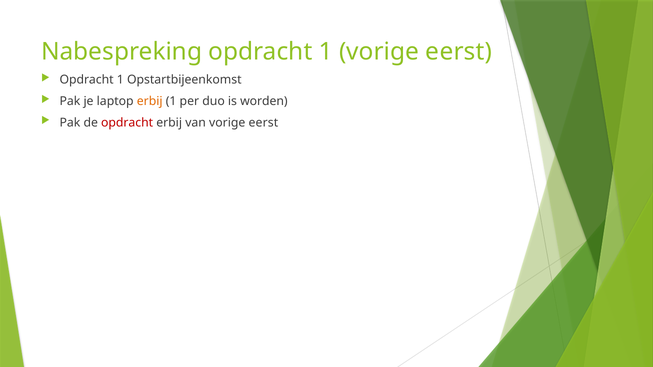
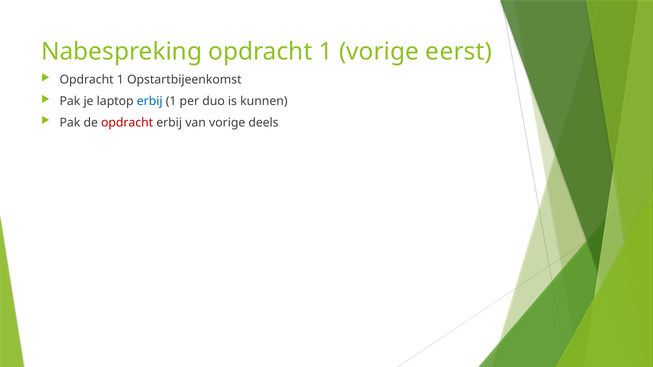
erbij colour: orange -> blue (150, 101)
worden: worden -> kunnen (264, 101)
van vorige eerst: eerst -> deels (263, 123)
